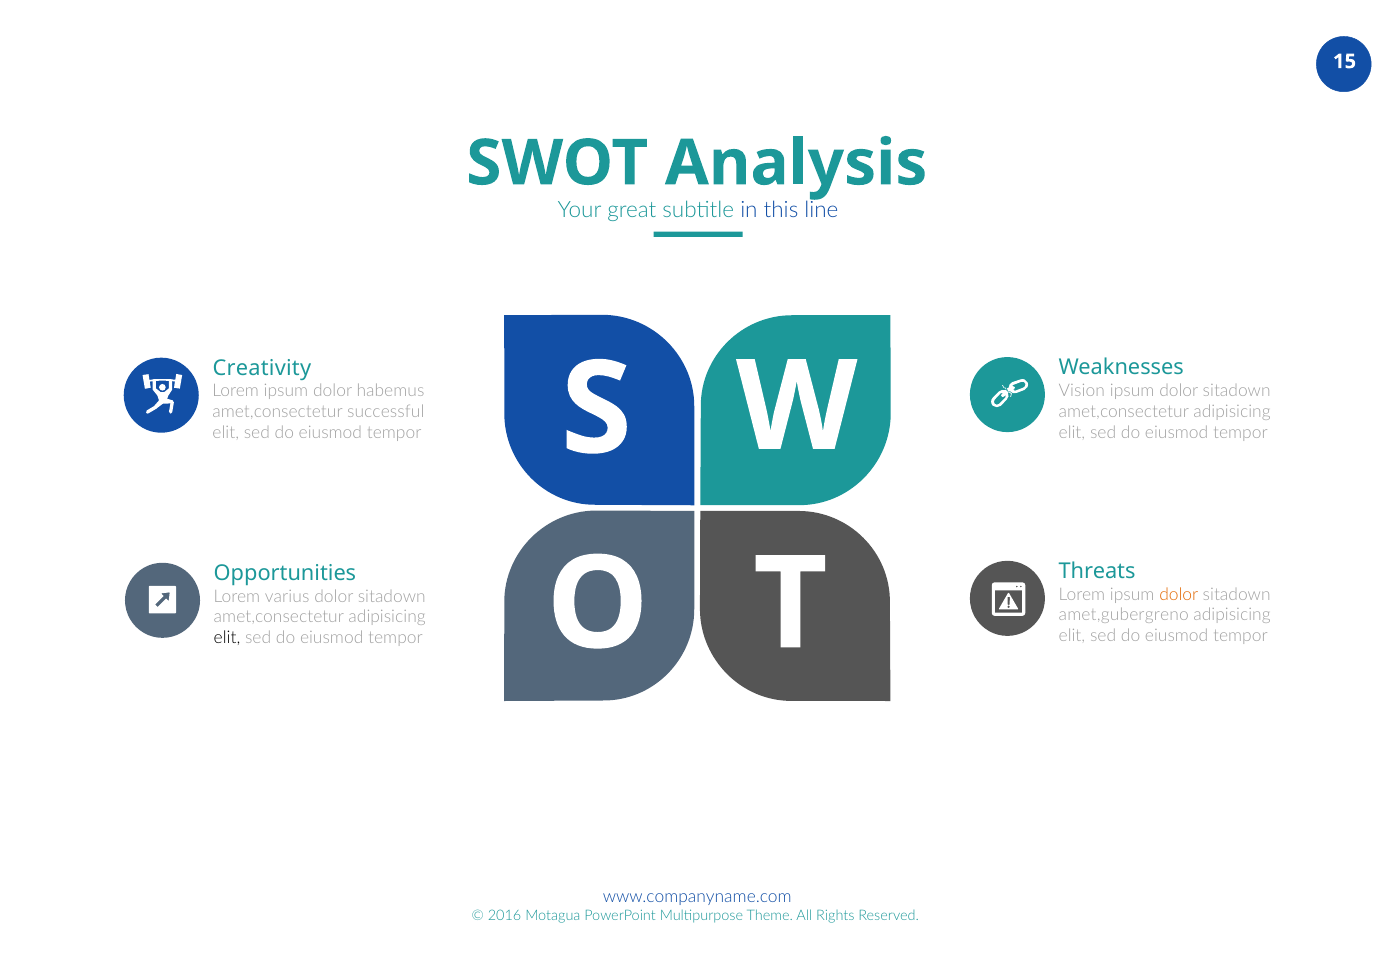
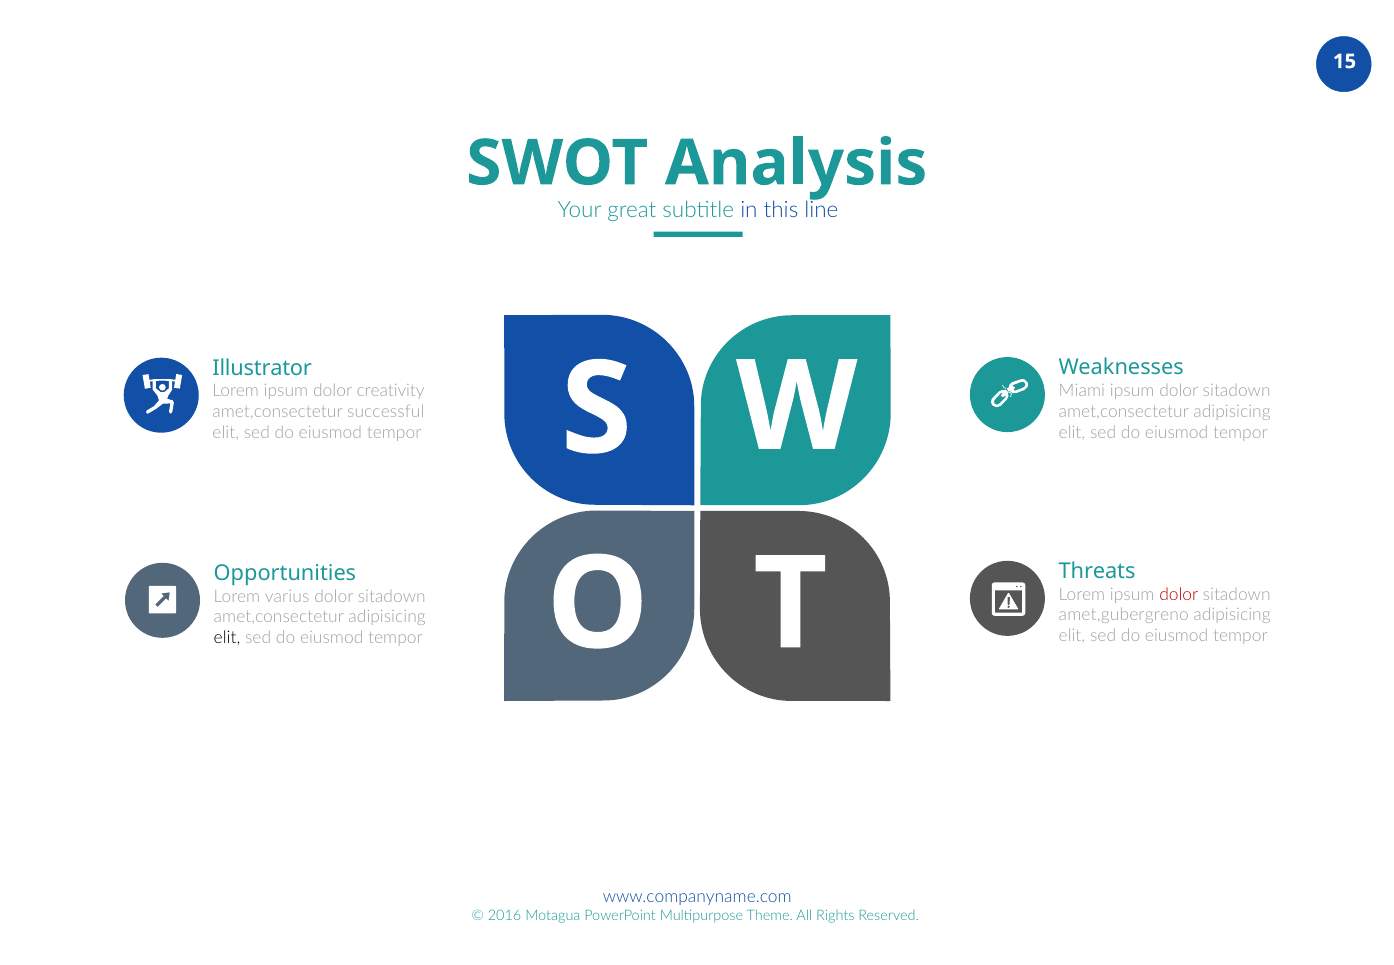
Creativity: Creativity -> Illustrator (262, 368)
Vision: Vision -> Miami (1082, 391)
habemus: habemus -> creativity (391, 391)
dolor colour: orange -> red (1179, 594)
